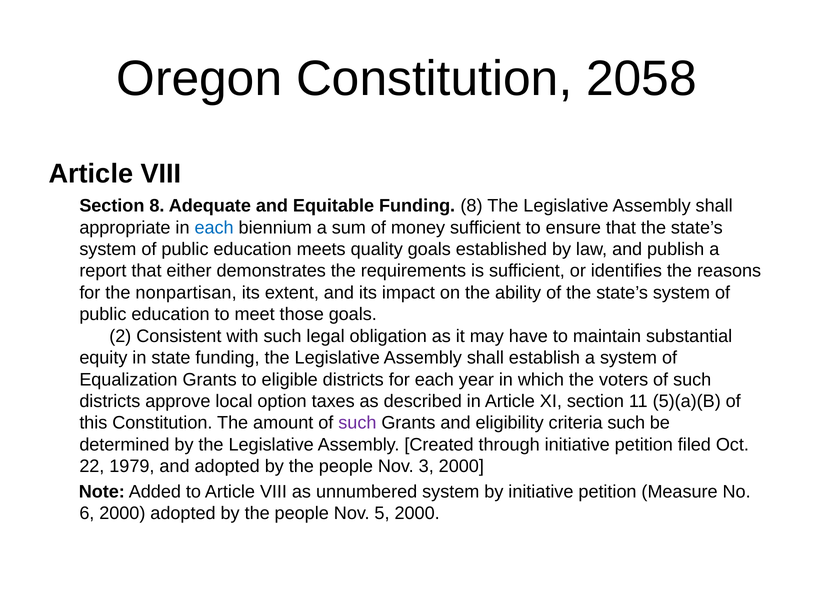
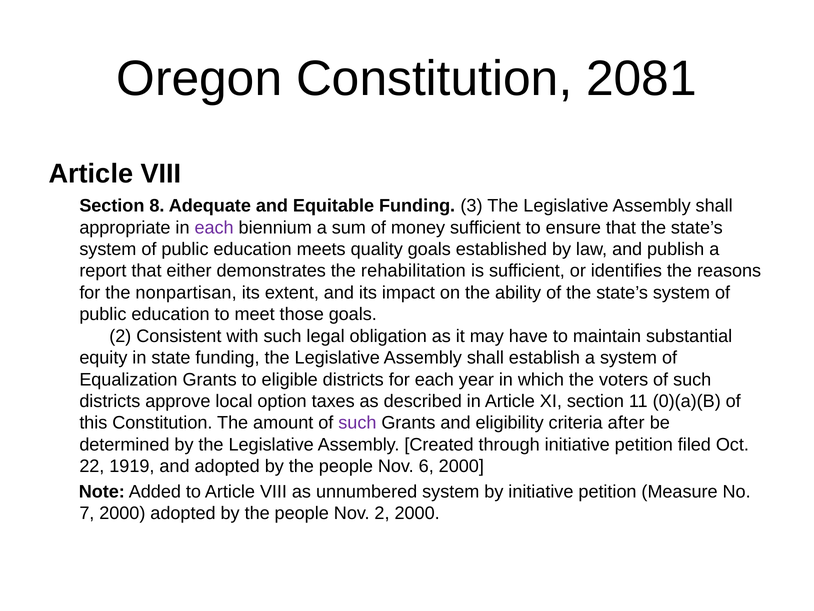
2058: 2058 -> 2081 (641, 79)
Funding 8: 8 -> 3 (472, 206)
each colour: blue -> purple (214, 227)
requirements: requirements -> rehabilitation (413, 271)
5)(a)(B: 5)(a)(B -> 0)(a)(B (687, 401)
criteria such: such -> after (626, 423)
1979: 1979 -> 1919 (132, 466)
3: 3 -> 6 (426, 466)
6: 6 -> 7 (87, 513)
Nov 5: 5 -> 2 (382, 513)
